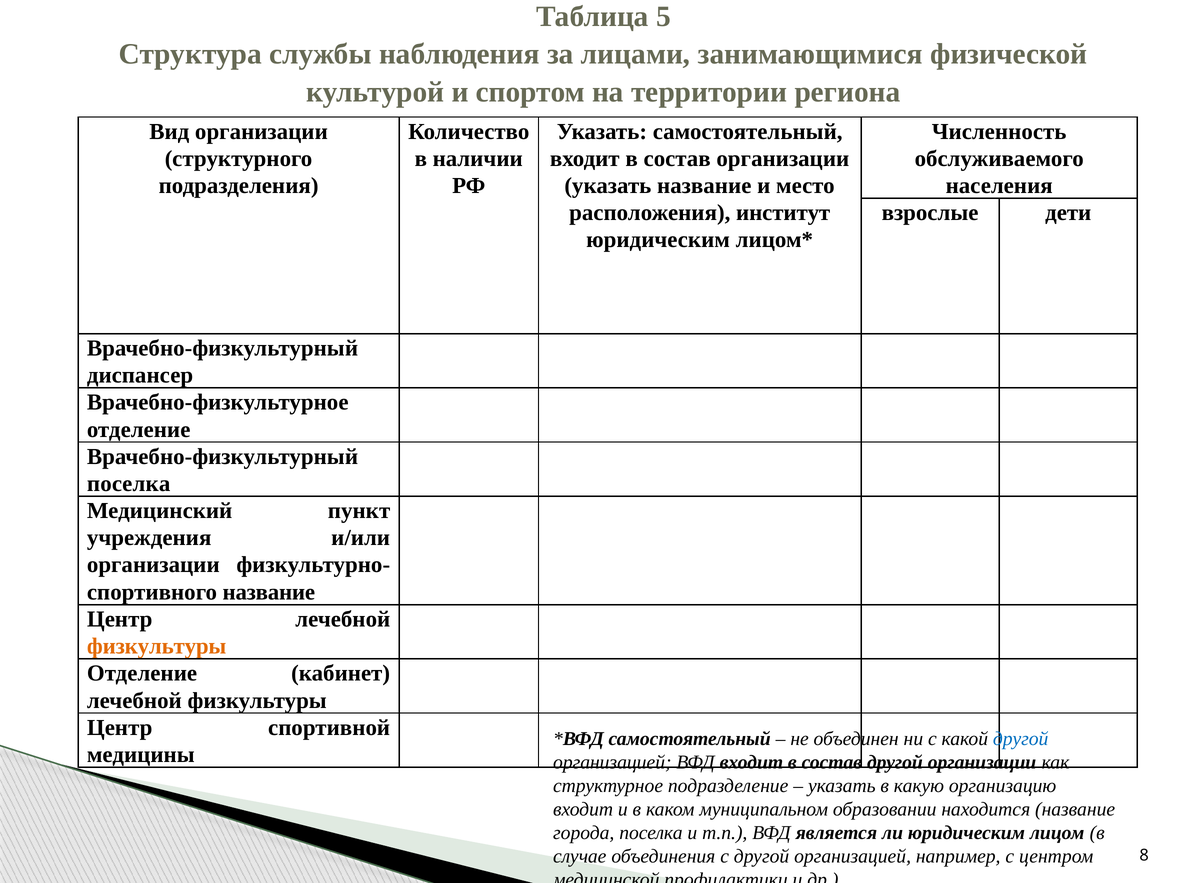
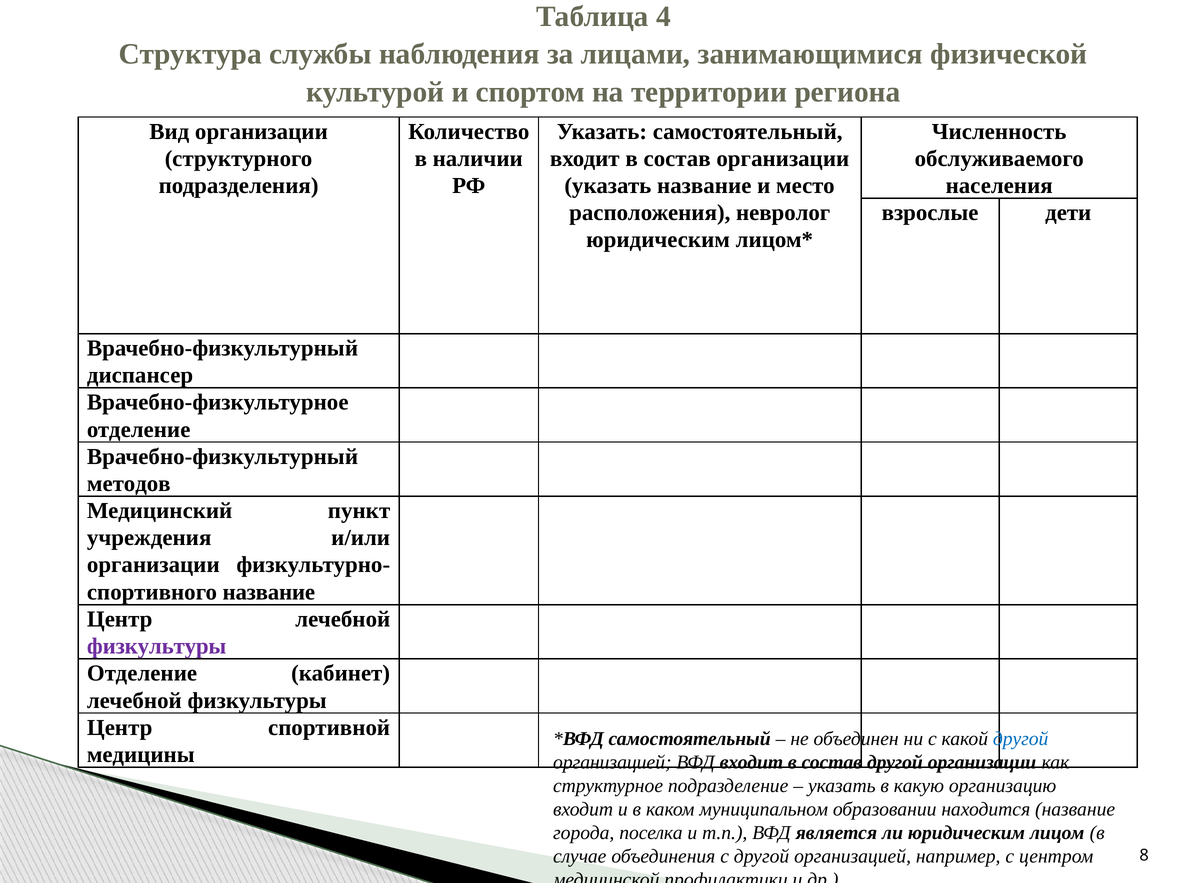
5: 5 -> 4 (663, 16)
институт: институт -> невролог (783, 213)
поселка: поселка -> методов (129, 484)
физкультуры colour: orange -> purple (157, 646)
